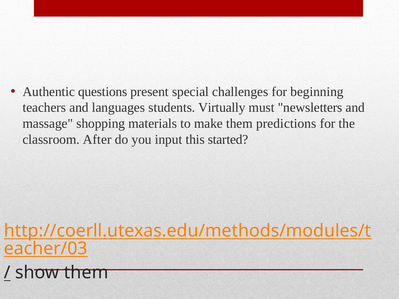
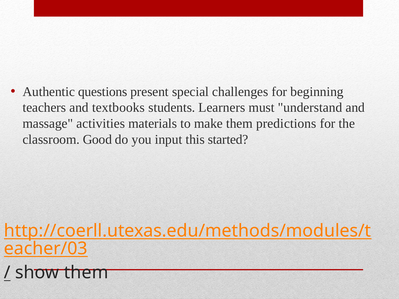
languages: languages -> textbooks (118, 108)
Virtually: Virtually -> Learners (222, 108)
newsletters: newsletters -> understand (310, 108)
shopping: shopping -> activities (101, 124)
After: After -> Good (97, 140)
